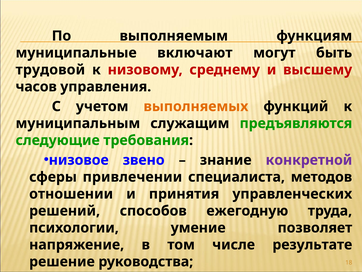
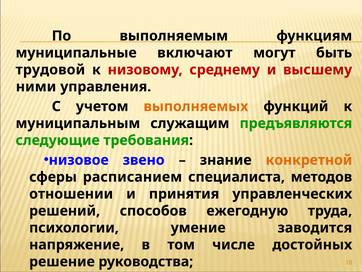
часов: часов -> ними (36, 87)
конкретной colour: purple -> orange (309, 160)
привлечении: привлечении -> расписанием (132, 177)
позволяет: позволяет -> заводится (315, 227)
результате: результате -> достойных (312, 244)
